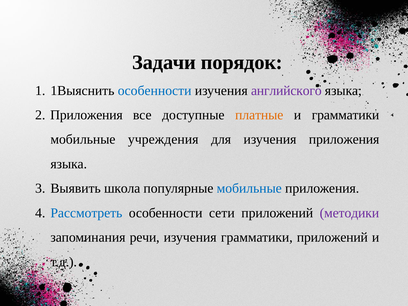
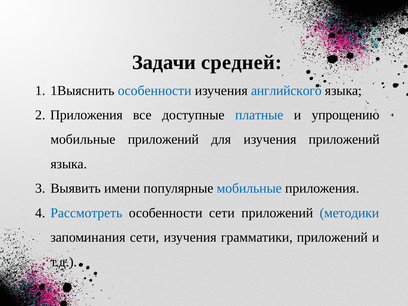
порядок: порядок -> средней (242, 62)
английского colour: purple -> blue (286, 91)
платные colour: orange -> blue (259, 115)
и грамматики: грамматики -> упрощению (346, 115)
мобильные учреждения: учреждения -> приложений (163, 139)
изучения приложения: приложения -> приложений (344, 139)
школа: школа -> имени (122, 188)
методики colour: purple -> blue (349, 213)
запоминания речи: речи -> сети (145, 237)
